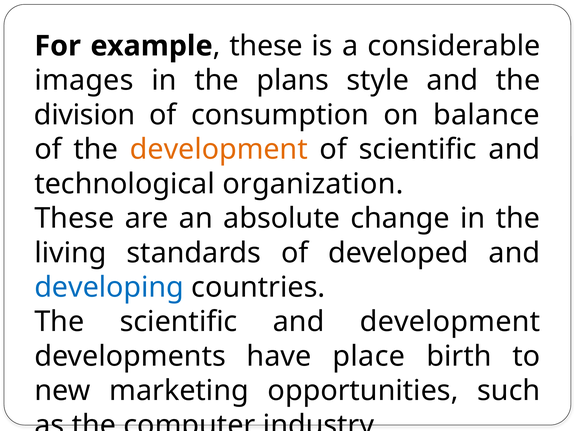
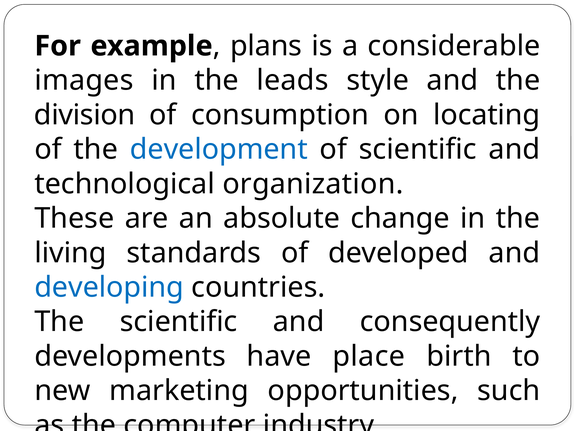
these: these -> plans (266, 46)
plans: plans -> leads (293, 81)
balance: balance -> locating (487, 115)
development colour: orange -> blue (219, 150)
and development: development -> consequently (450, 322)
